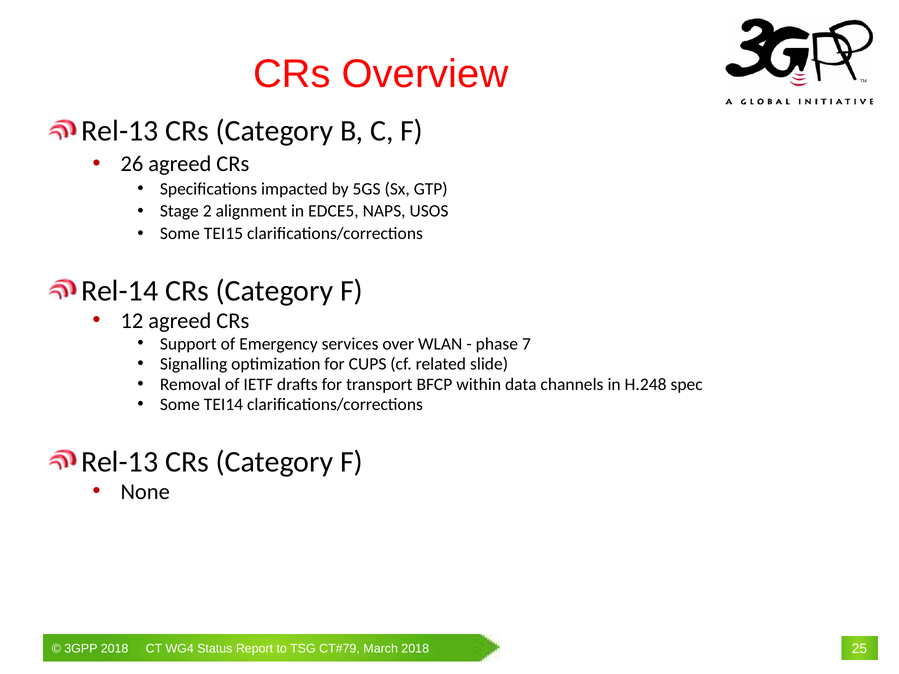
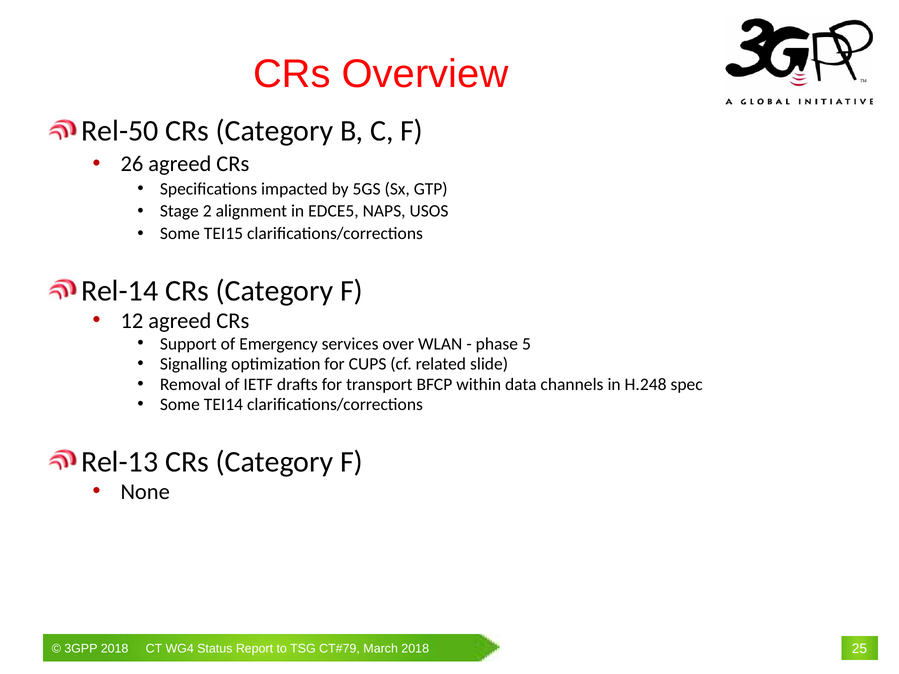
Rel-13: Rel-13 -> Rel-50 (120, 131)
7: 7 -> 5 (526, 344)
